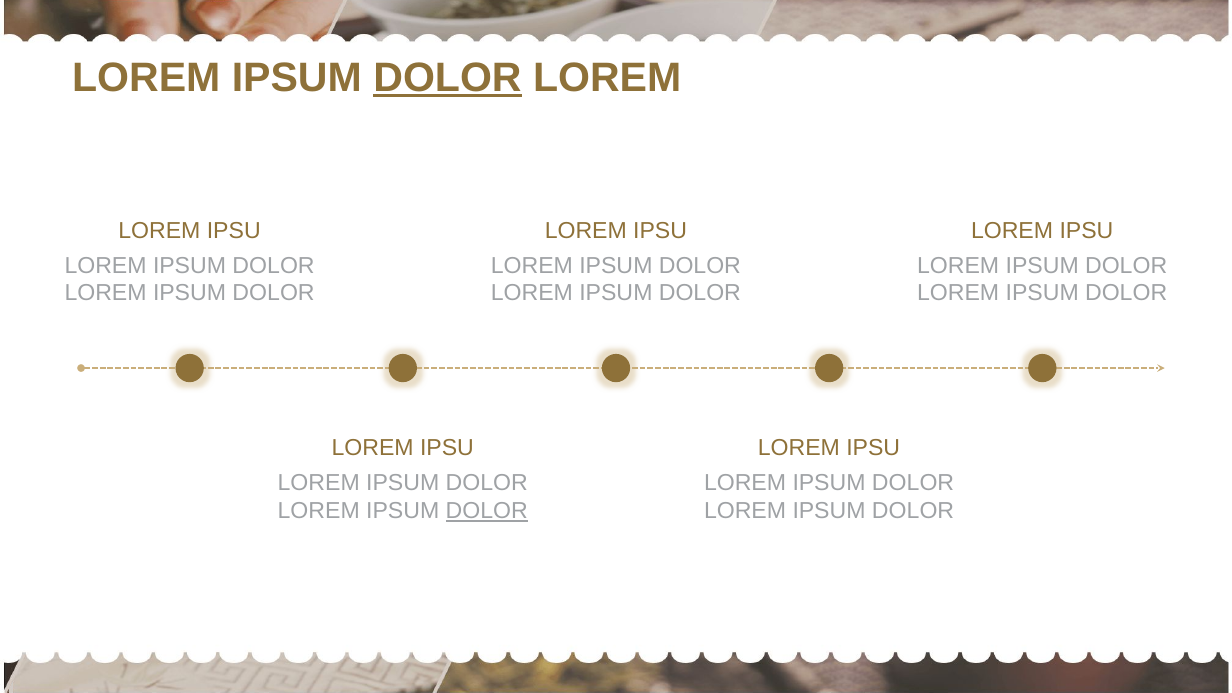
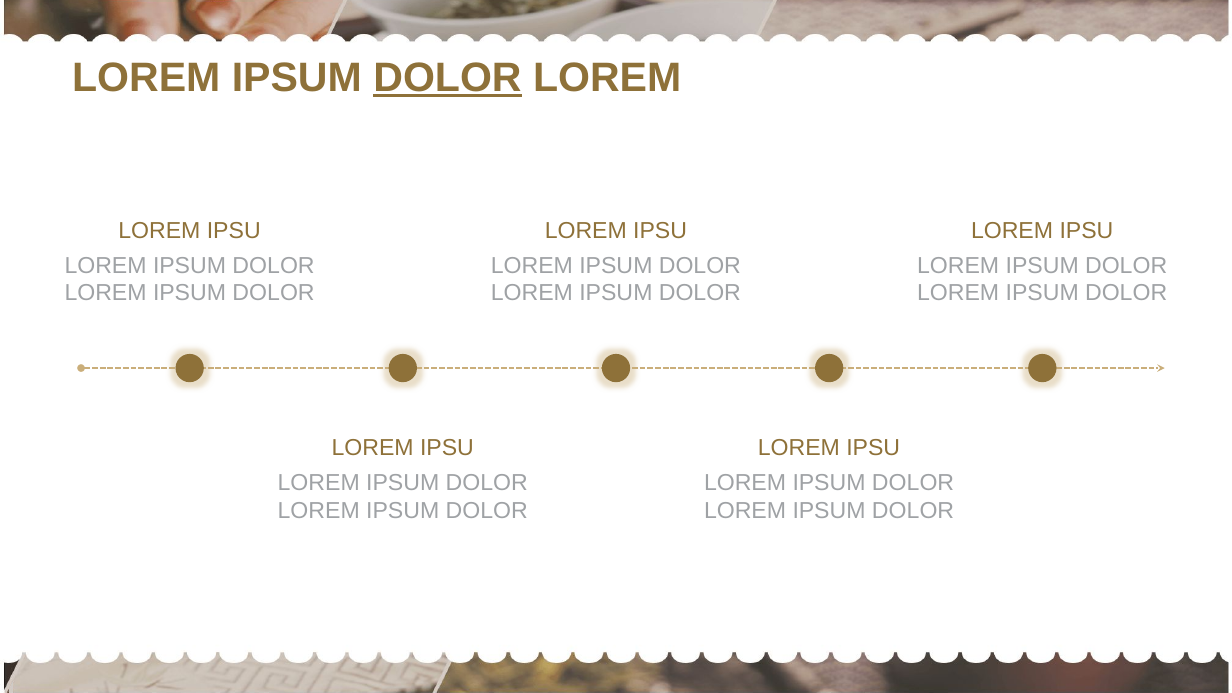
DOLOR underline: present -> none (487, 511)
